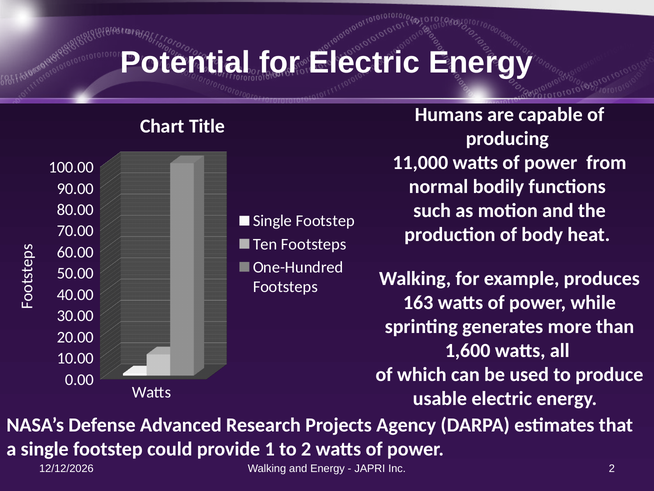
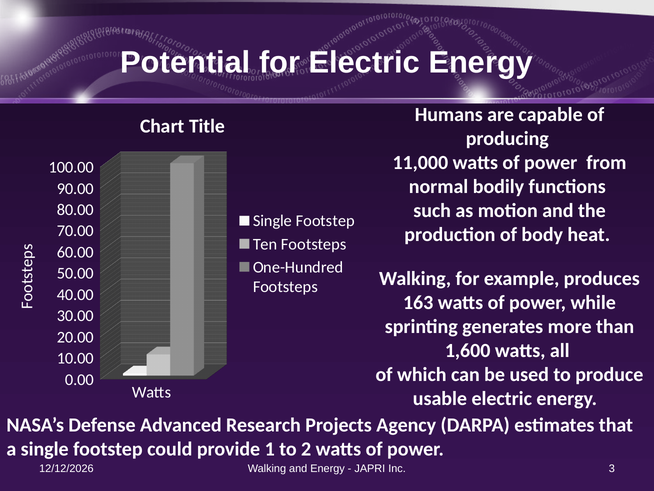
Inc 2: 2 -> 3 (612, 468)
